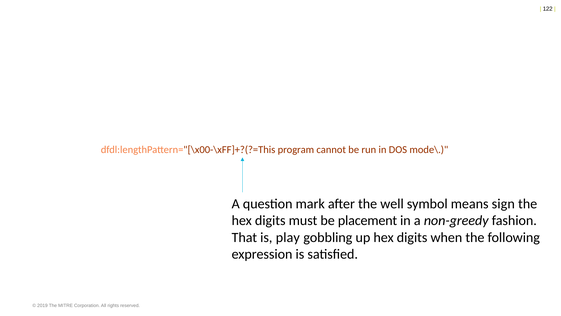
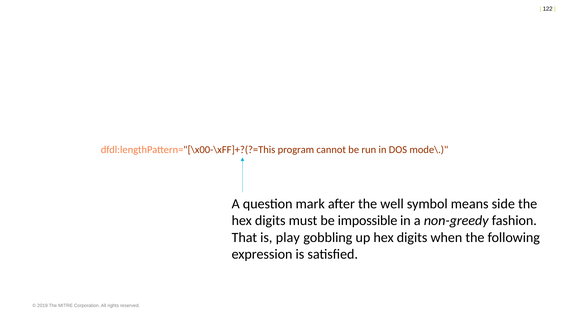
sign: sign -> side (503, 203)
placement: placement -> impossible (368, 220)
